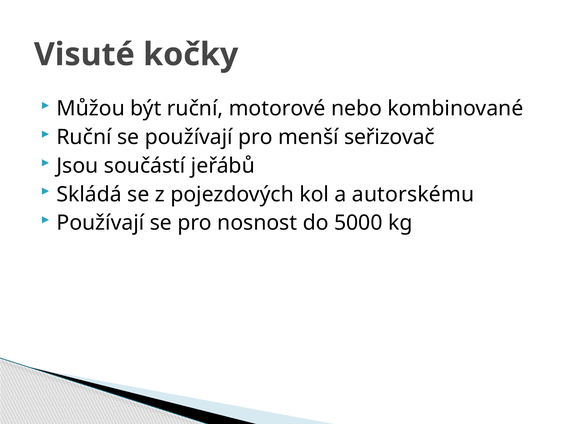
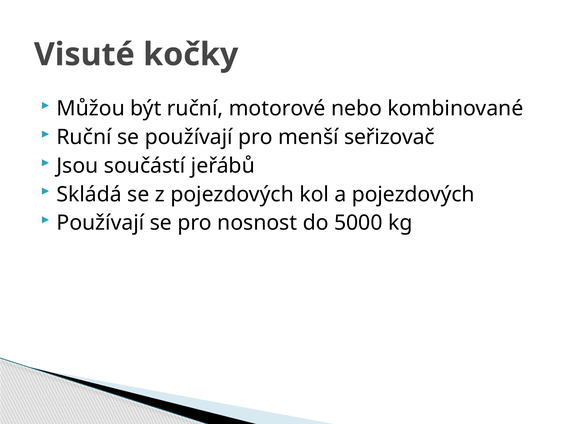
a autorskému: autorskému -> pojezdových (413, 195)
